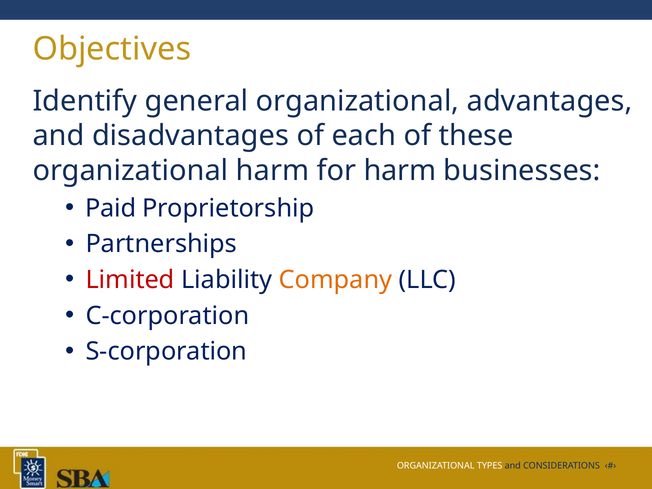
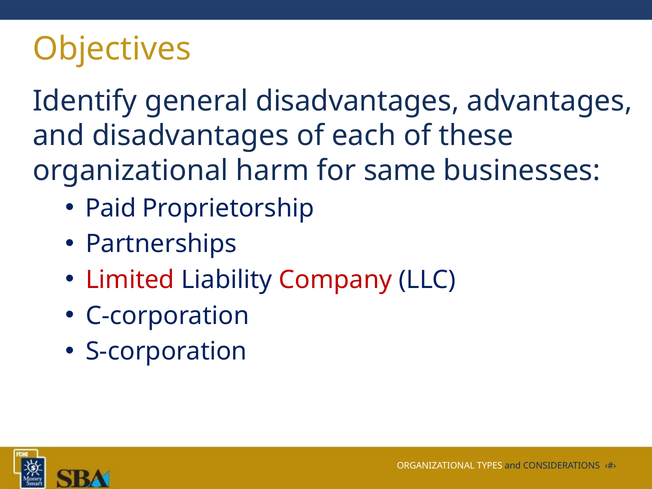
general organizational: organizational -> disadvantages (358, 101)
for harm: harm -> same (400, 171)
Company colour: orange -> red (335, 280)
